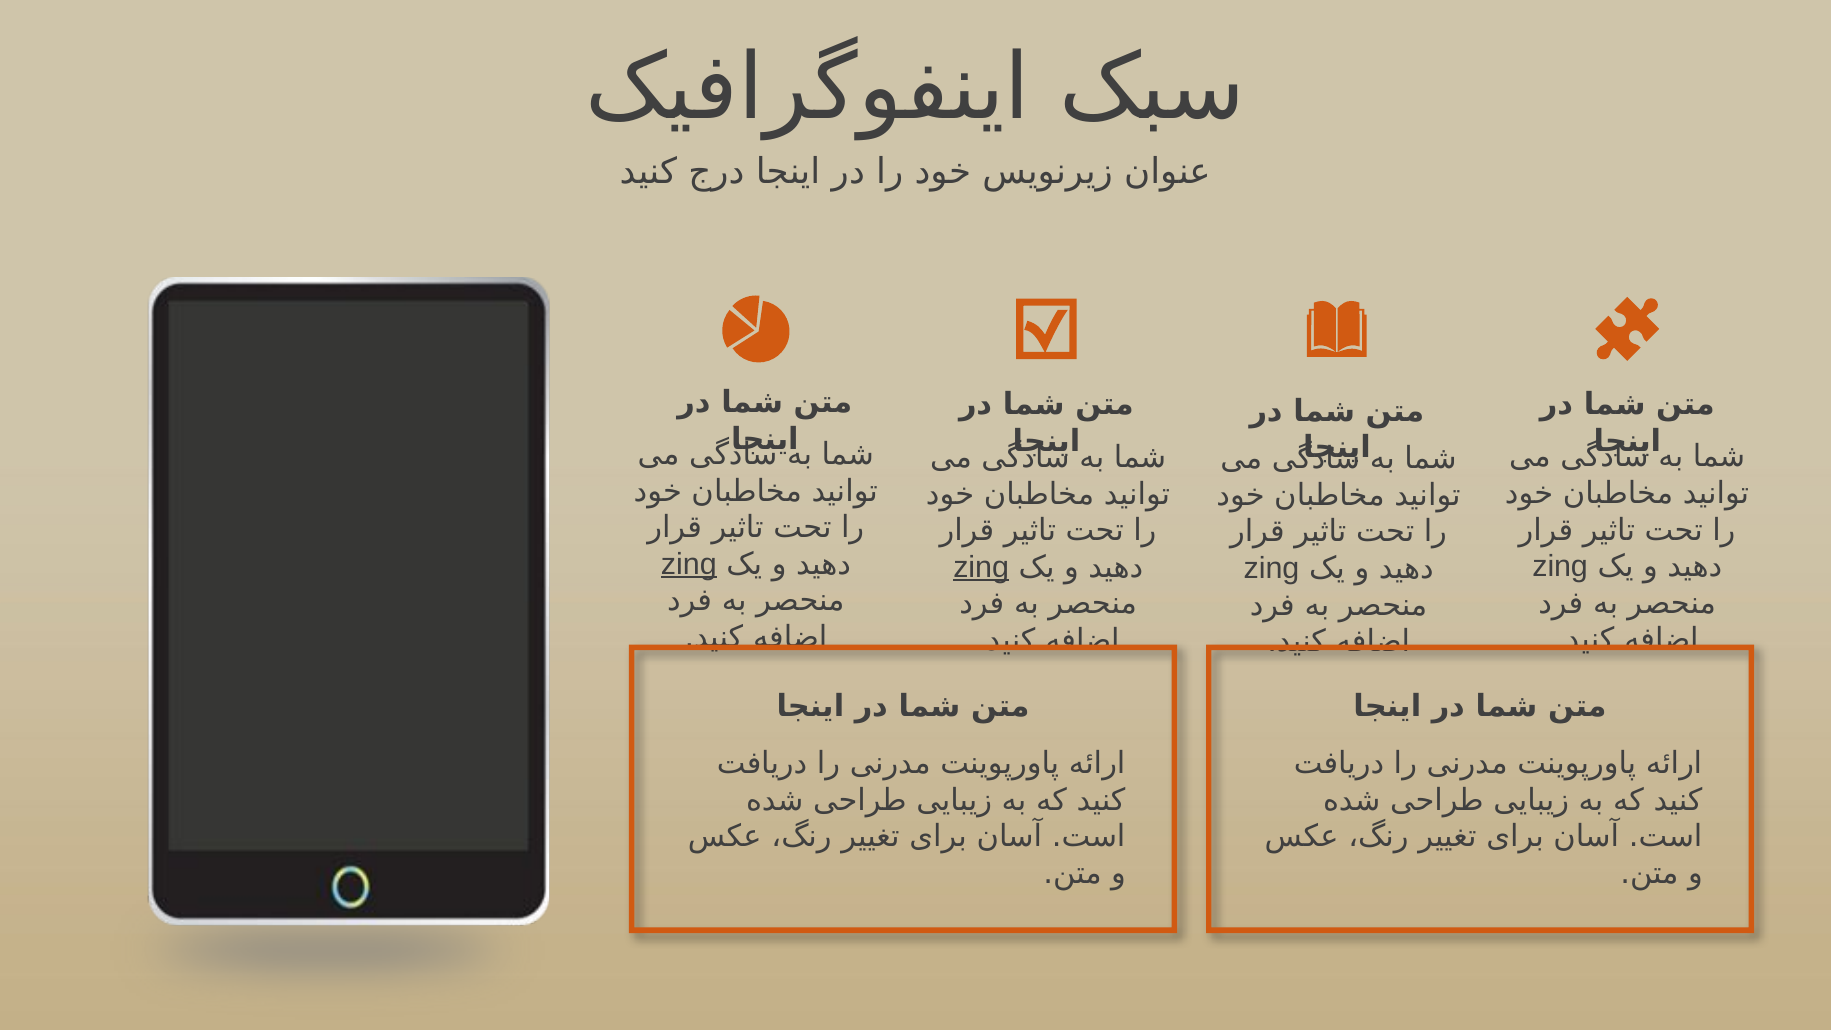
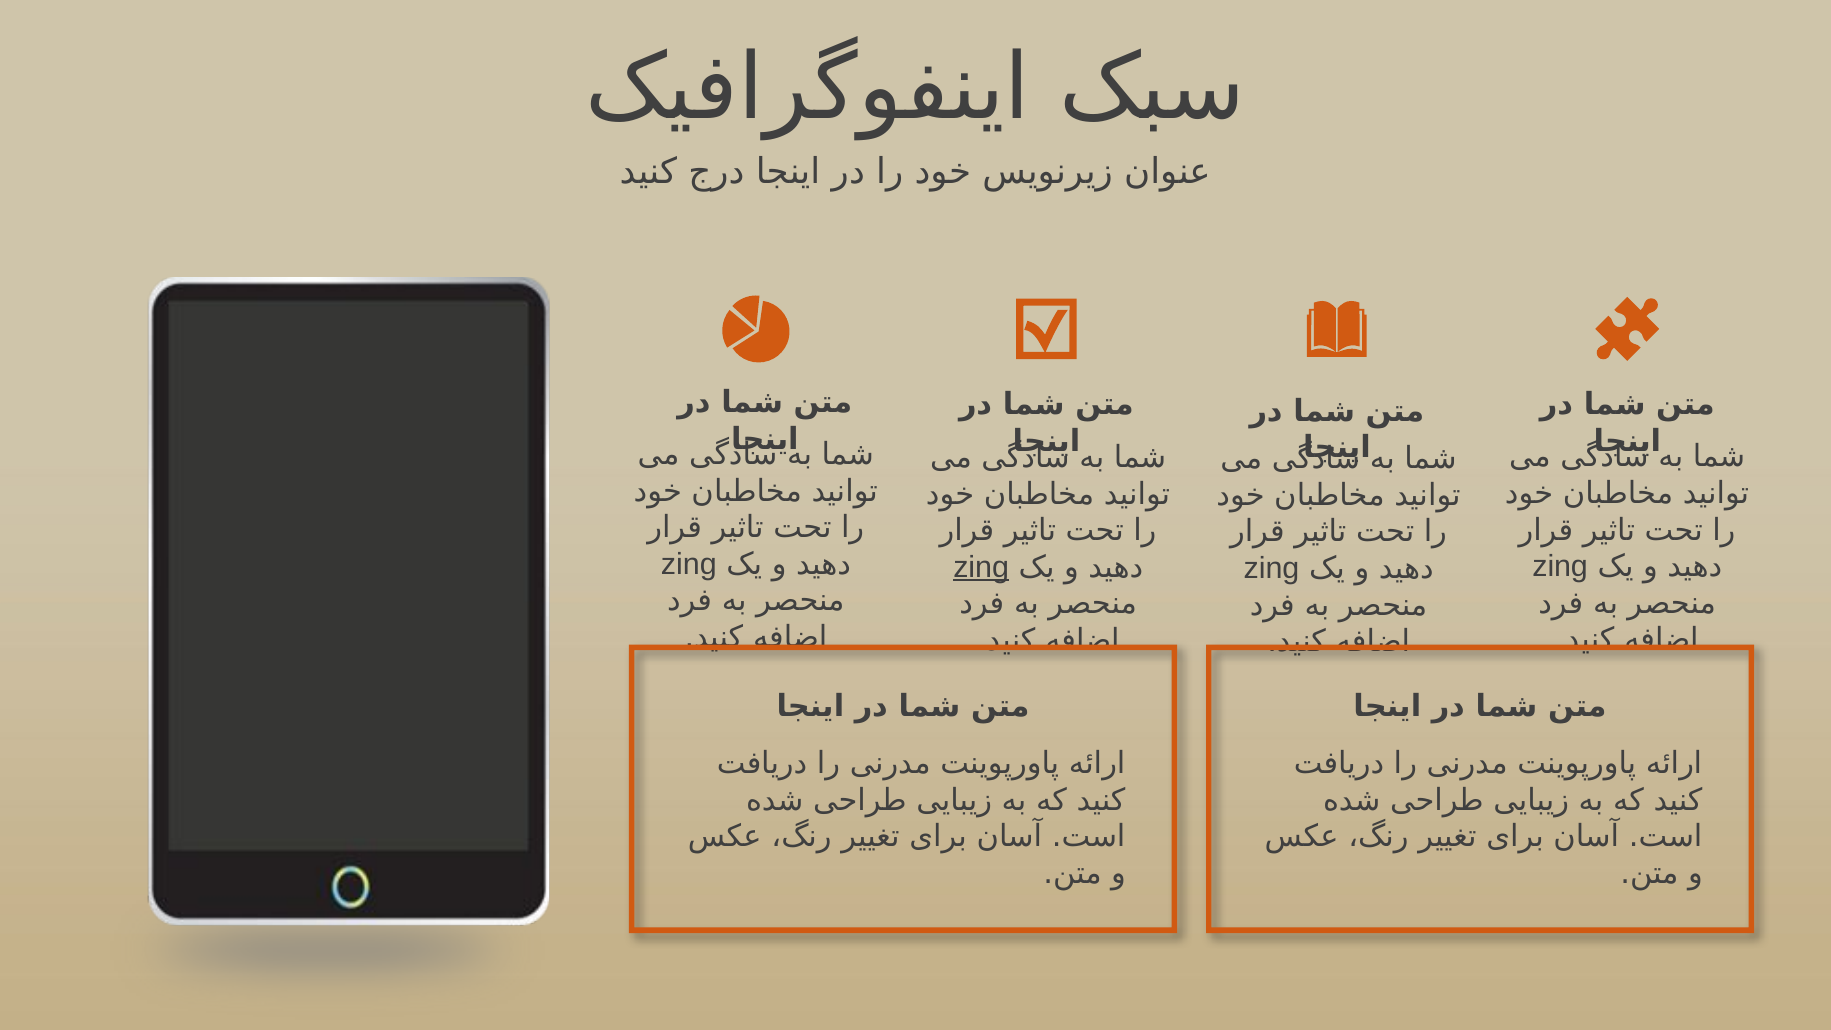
zing underline: present -> none (689, 564)
